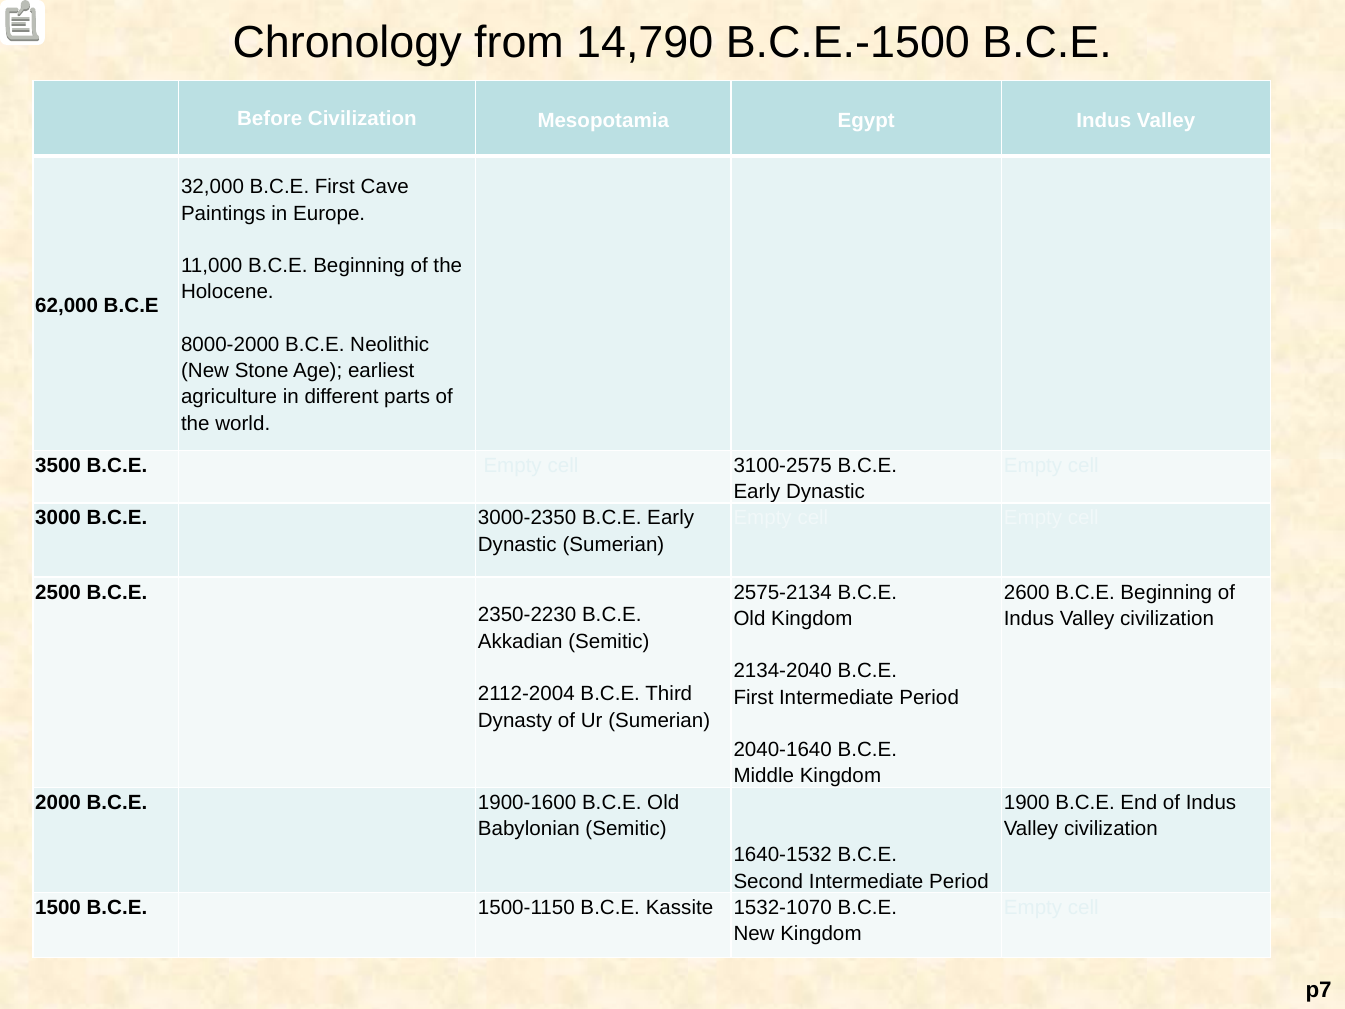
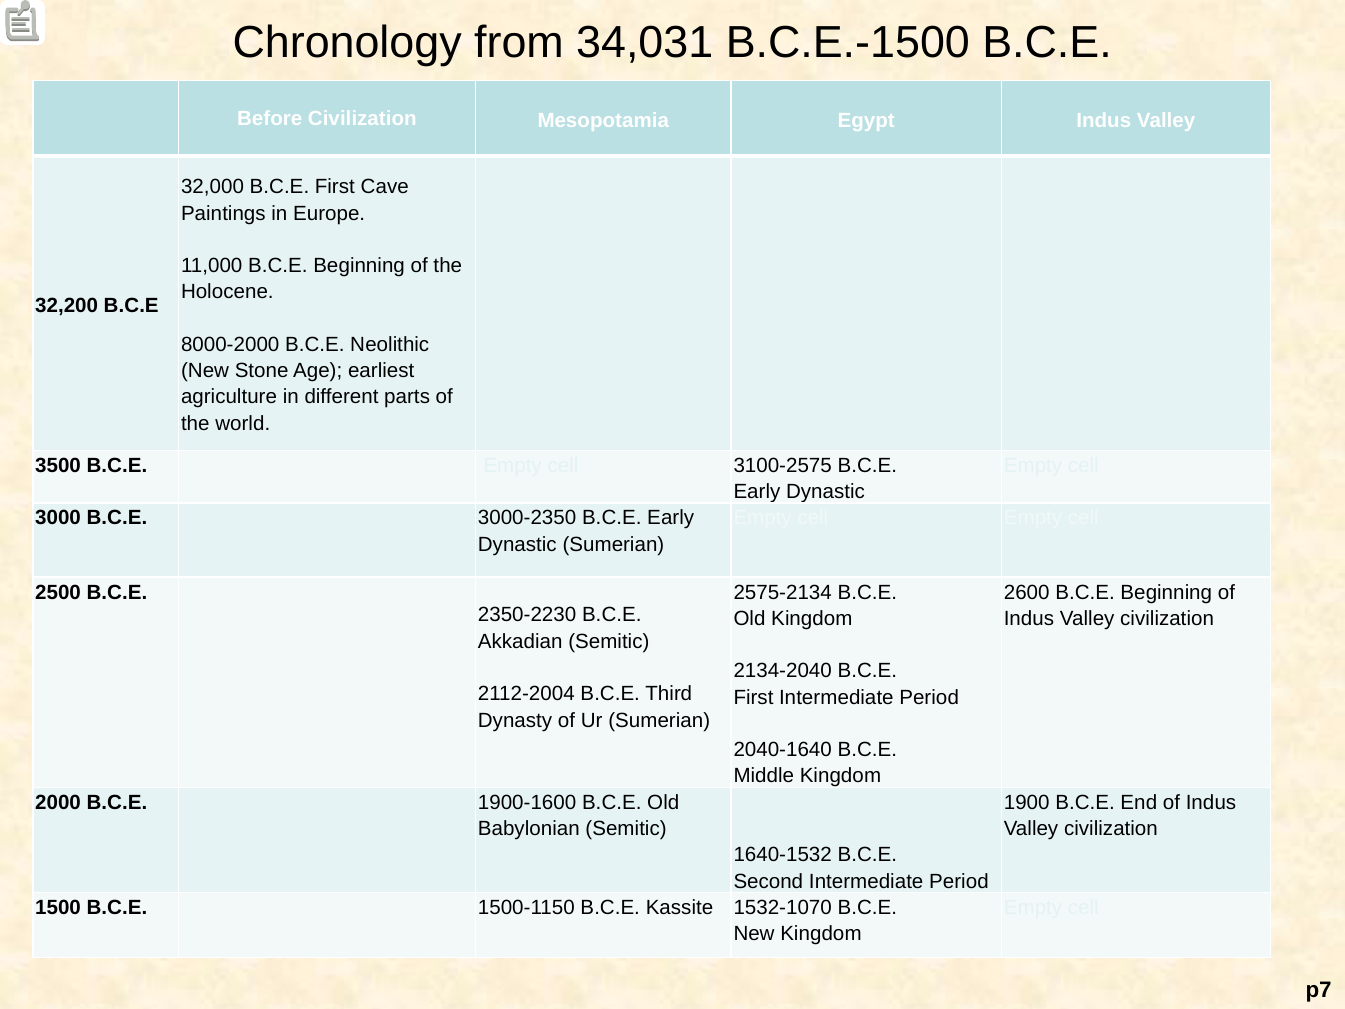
14,790: 14,790 -> 34,031 (645, 43)
62,000: 62,000 -> 32,200 (67, 305)
